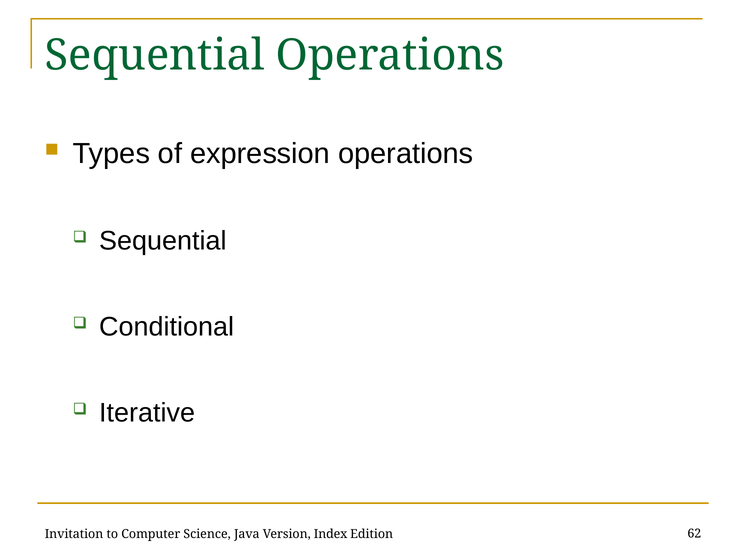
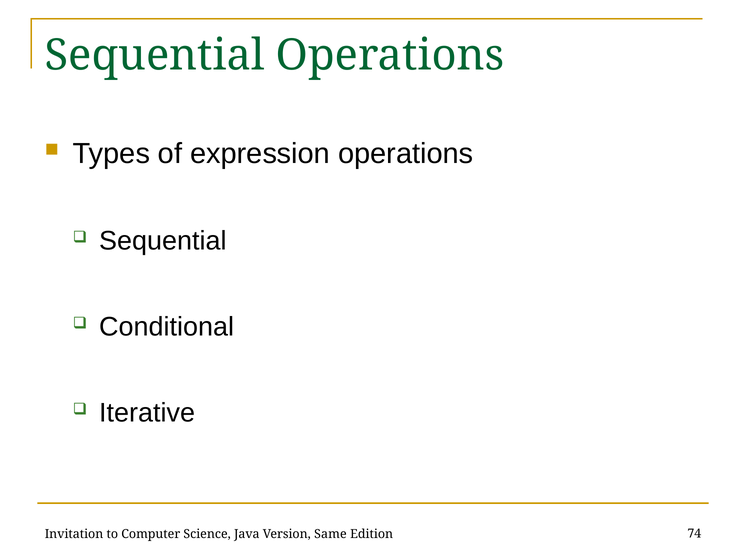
Index: Index -> Same (330, 535)
62: 62 -> 74 (694, 534)
